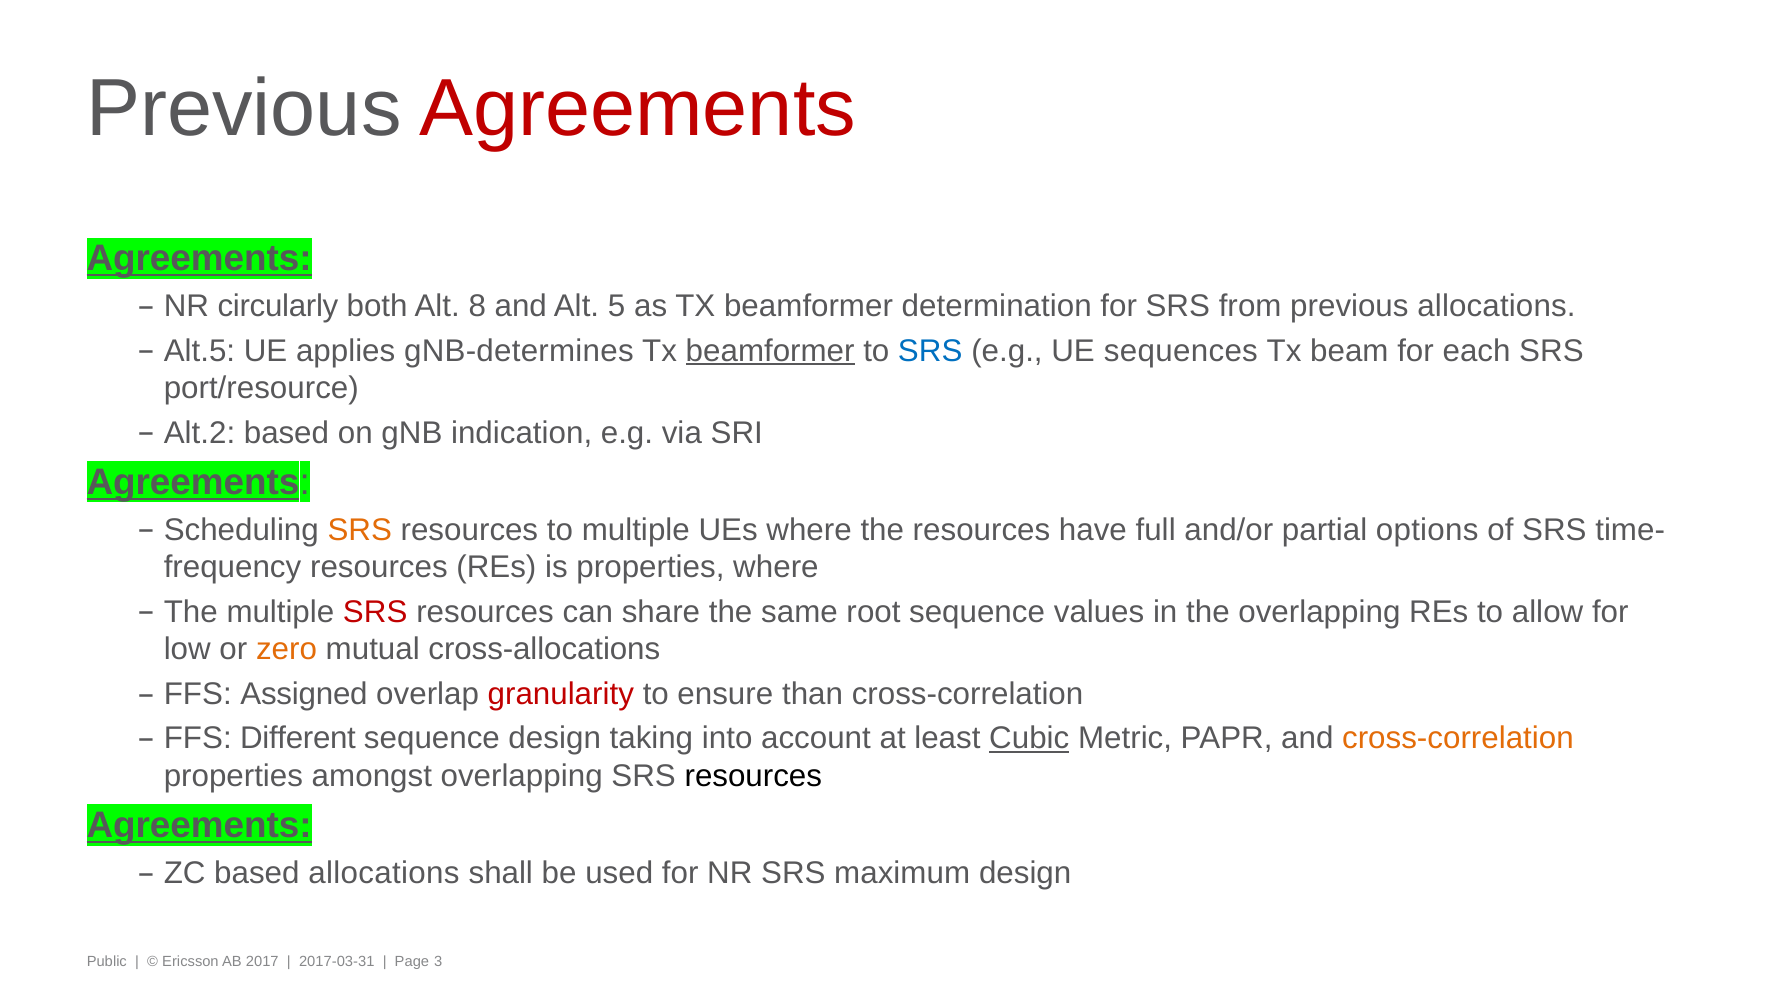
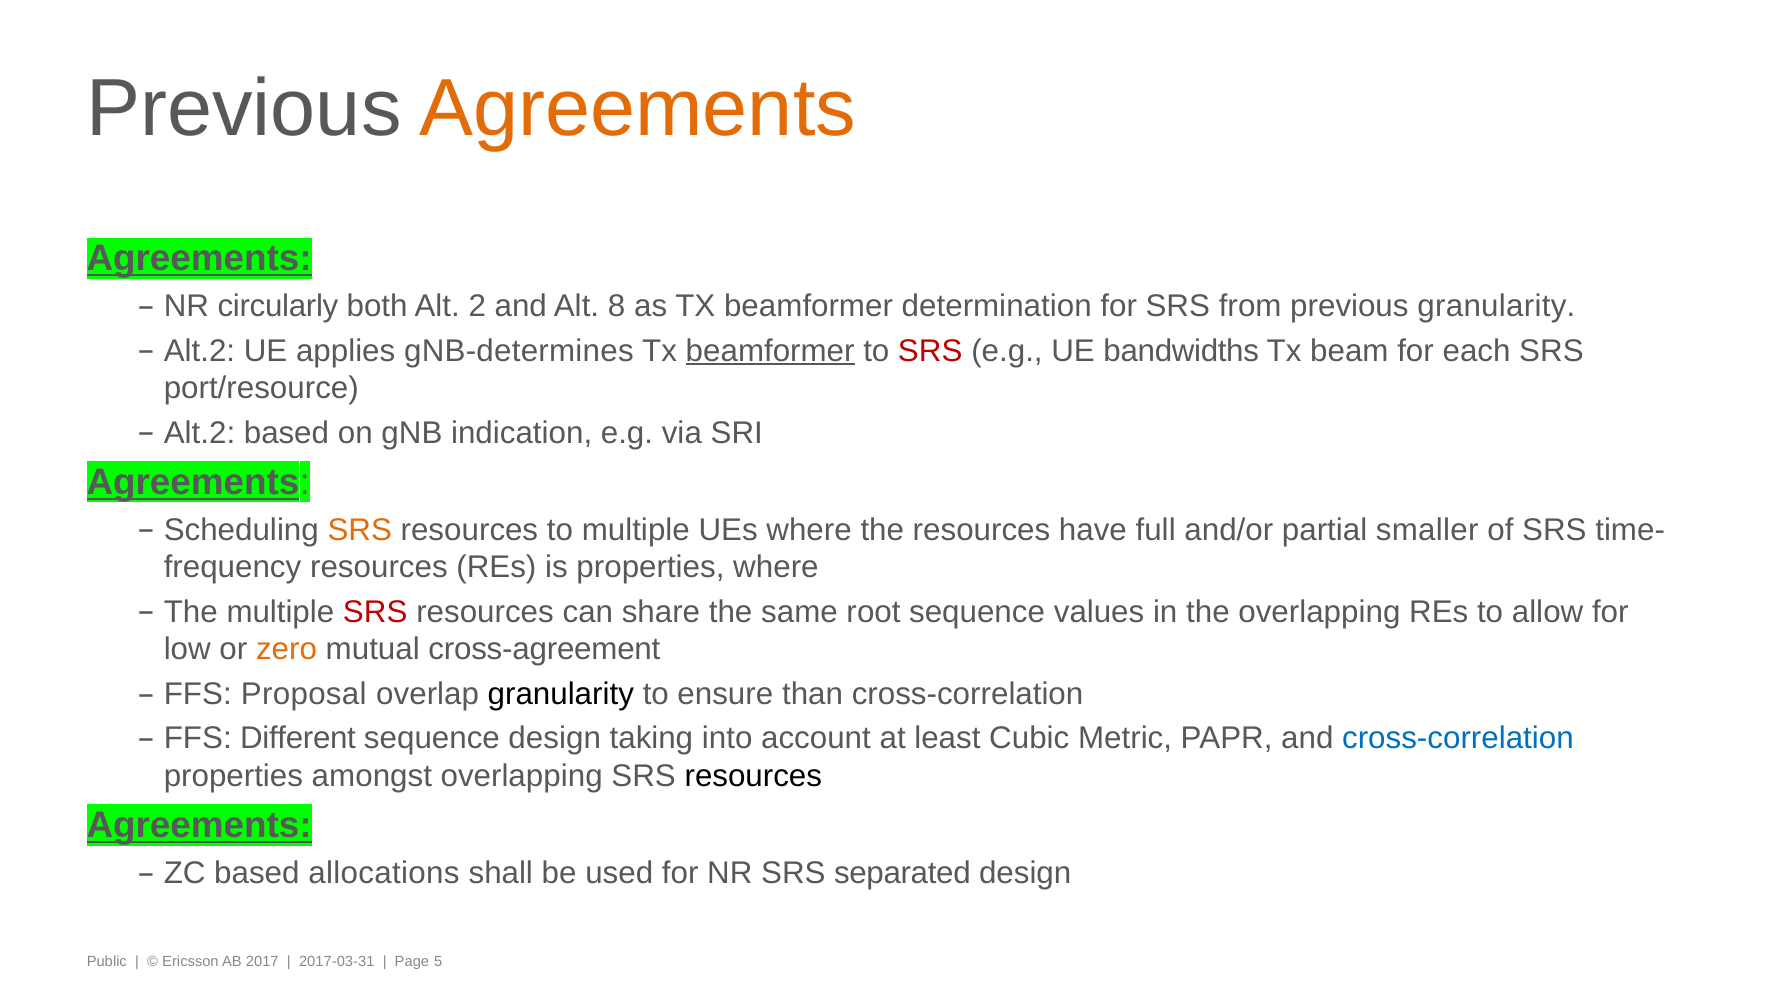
Agreements colour: red -> orange (638, 108)
8: 8 -> 2 (477, 306)
5: 5 -> 8 (616, 306)
previous allocations: allocations -> granularity (1496, 306)
Alt.5: Alt.5 -> Alt.2 (199, 351)
SRS colour: blue -> red (930, 351)
sequences: sequences -> bandwidths (1181, 351)
options: options -> smaller (1427, 530)
cross-allocations: cross-allocations -> cross-agreement (544, 649)
Assigned: Assigned -> Proposal (304, 694)
granularity colour: red -> black (561, 694)
Cubic underline: present -> none (1029, 739)
cross-correlation colour: orange -> blue (1458, 739)
maximum: maximum -> separated (902, 873)
3: 3 -> 5 (438, 962)
